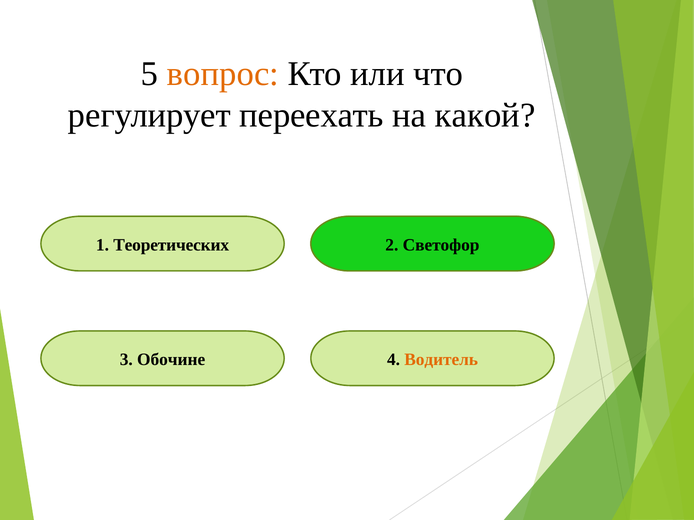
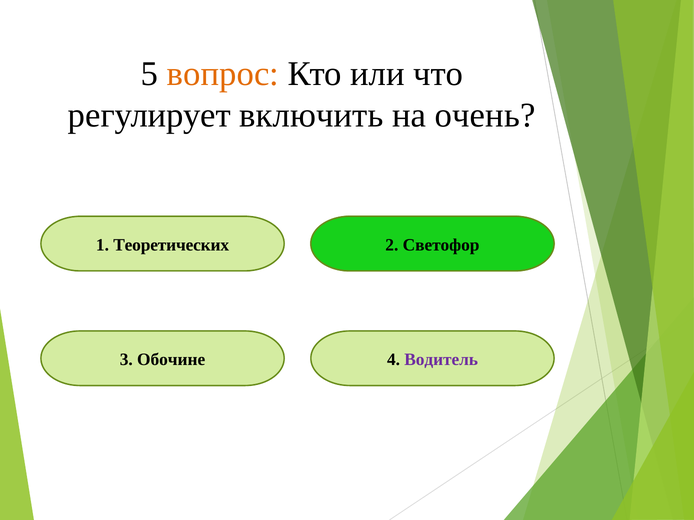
переехать: переехать -> включить (311, 115)
какой: какой -> очень (485, 115)
Водитель colour: orange -> purple (441, 360)
